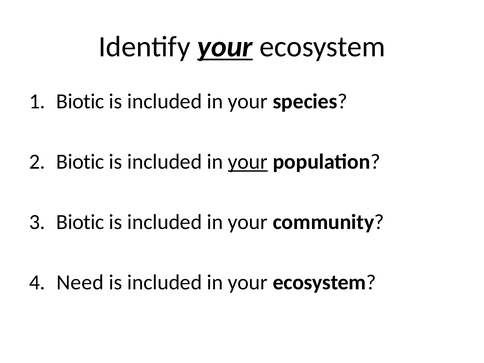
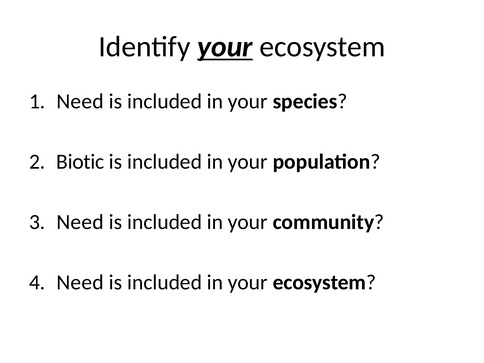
Biotic: Biotic -> Need (80, 102)
your underline: present -> none (248, 162)
Biotic: Biotic -> Need (80, 222)
